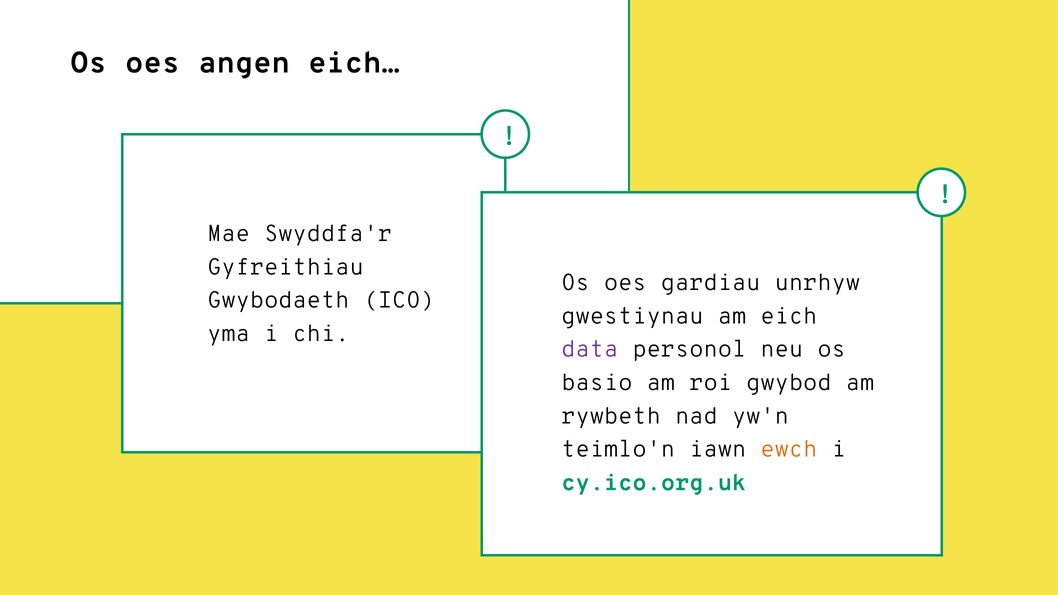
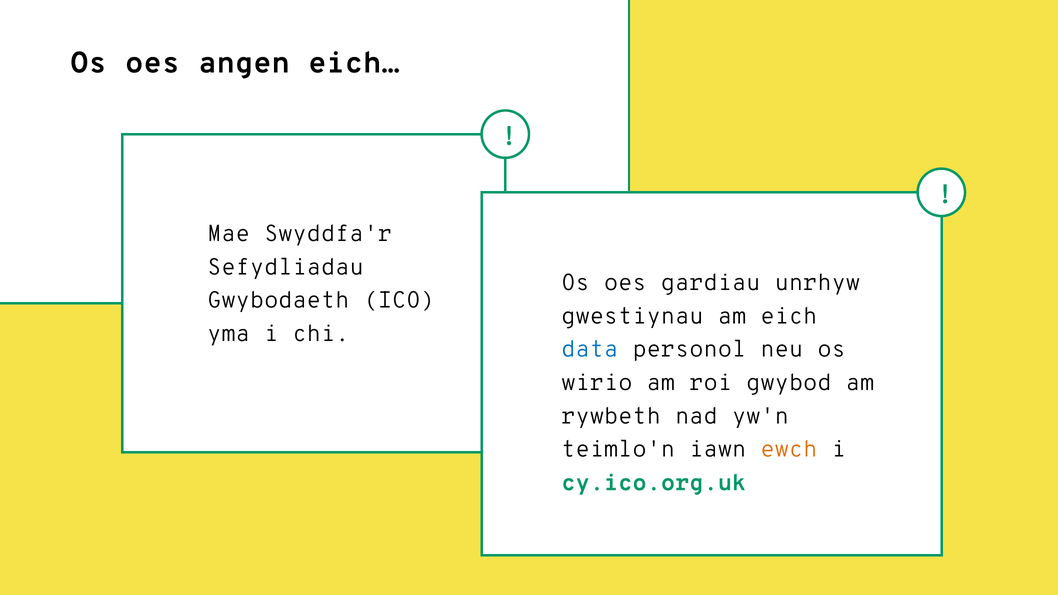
Gyfreithiau: Gyfreithiau -> Sefydliadau (286, 267)
data colour: purple -> blue (590, 349)
basio: basio -> wirio (597, 383)
